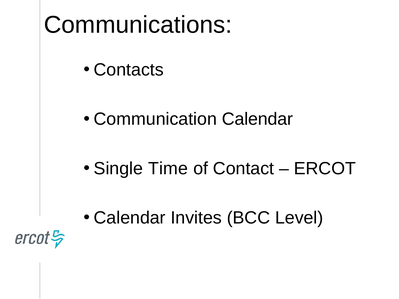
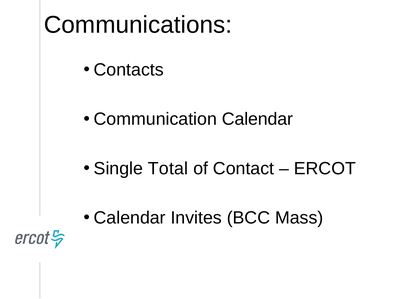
Time: Time -> Total (168, 169)
Level: Level -> Mass (299, 218)
